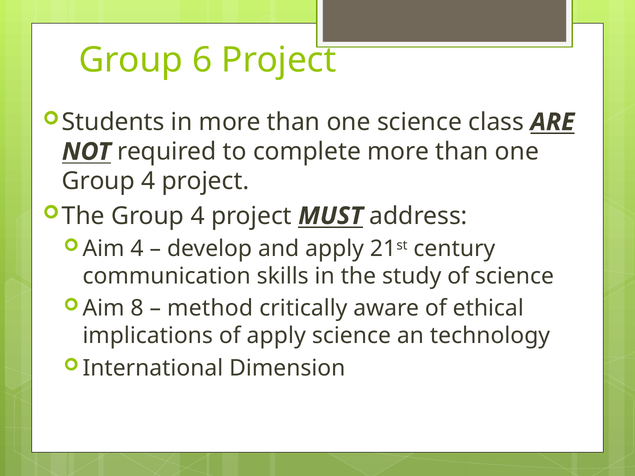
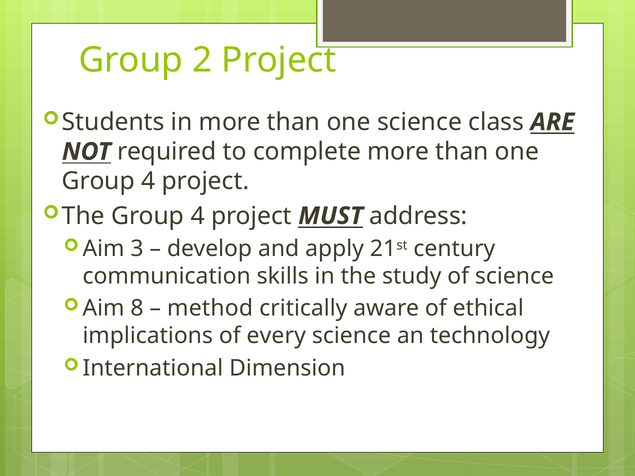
6: 6 -> 2 (202, 60)
Aim 4: 4 -> 3 (137, 249)
of apply: apply -> every (276, 336)
